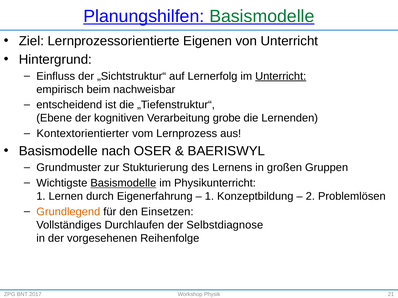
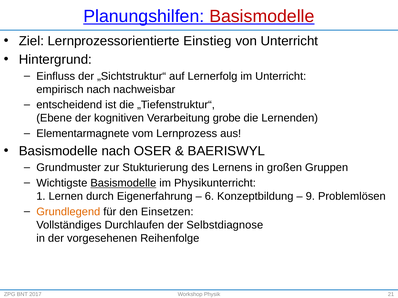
Basismodelle colour: green -> red (262, 16)
Eigenen: Eigenen -> Einstieg (207, 41)
Unterricht underline: present -> none (281, 76)
empirisch beim: beim -> nach (98, 90)
Kontextorientierter: Kontextorientierter -> Elementarmagnete (83, 134)
1: 1 -> 6 (209, 197)
2: 2 -> 9 (310, 197)
